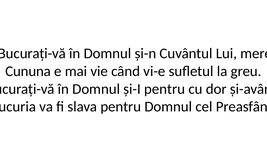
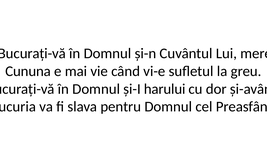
și-I pentru: pentru -> harului (165, 89)
